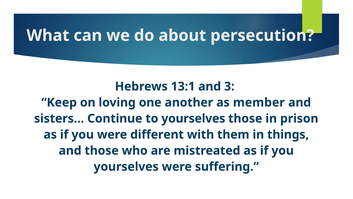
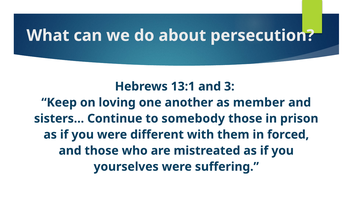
to yourselves: yourselves -> somebody (193, 118)
things: things -> forced (288, 134)
